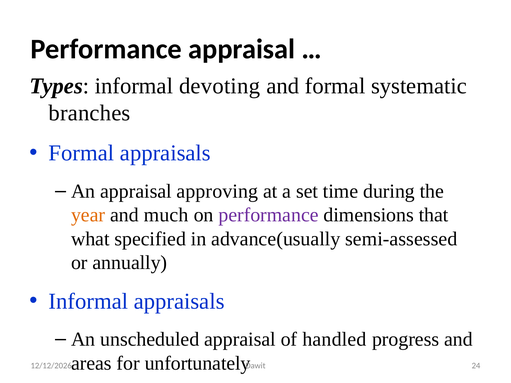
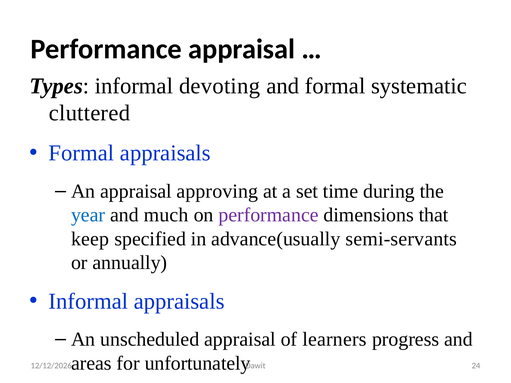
branches: branches -> cluttered (90, 113)
year colour: orange -> blue (88, 215)
what: what -> keep (90, 239)
semi-assessed: semi-assessed -> semi-servants (401, 239)
handled: handled -> learners (335, 340)
